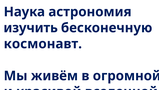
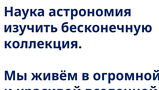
космонавт: космонавт -> коллекция (43, 44)
